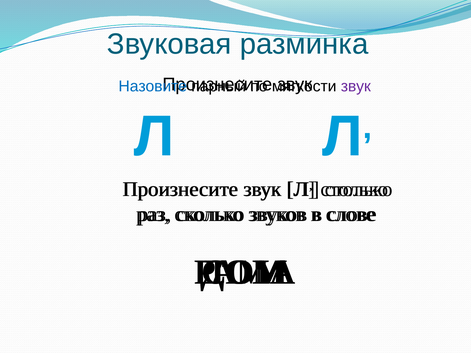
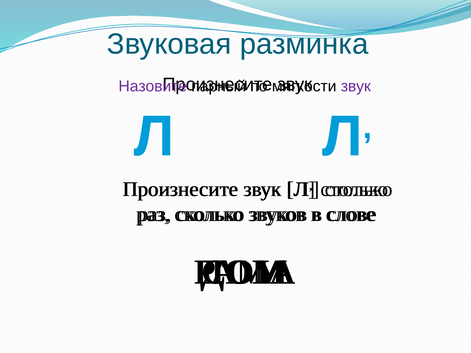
Назовите colour: blue -> purple (153, 86)
